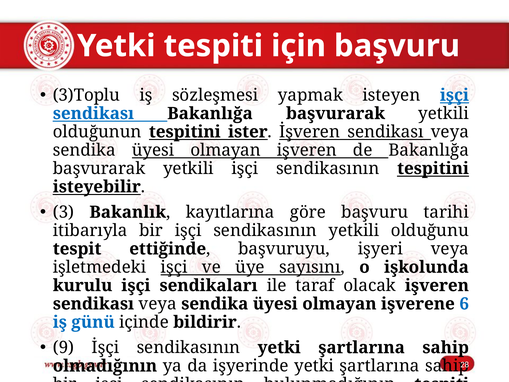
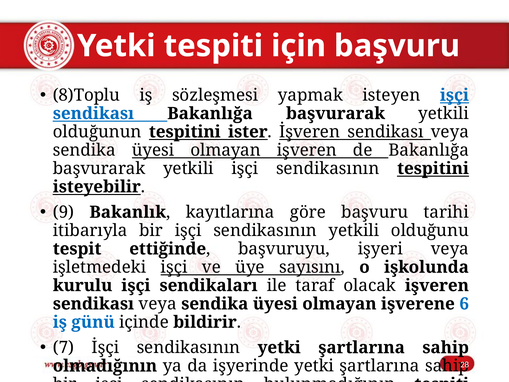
3)Toplu: 3)Toplu -> 8)Toplu (86, 95)
3: 3 -> 9 (63, 212)
9: 9 -> 7 (63, 347)
